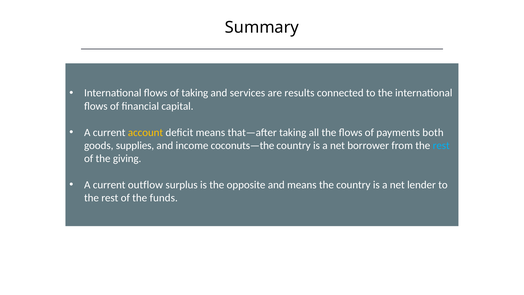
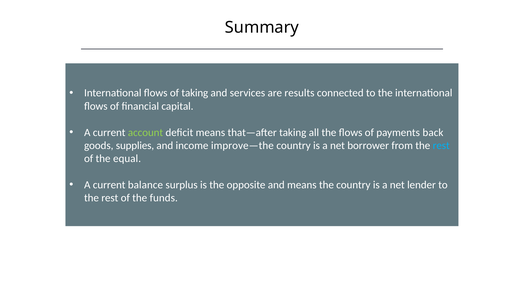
account colour: yellow -> light green (145, 132)
both: both -> back (433, 132)
coconuts—the: coconuts—the -> improve—the (242, 145)
giving: giving -> equal (127, 158)
outflow: outflow -> balance (145, 185)
